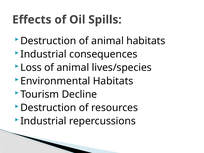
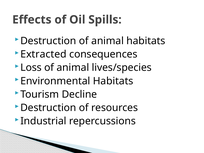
Industrial: Industrial -> Extracted (43, 54)
